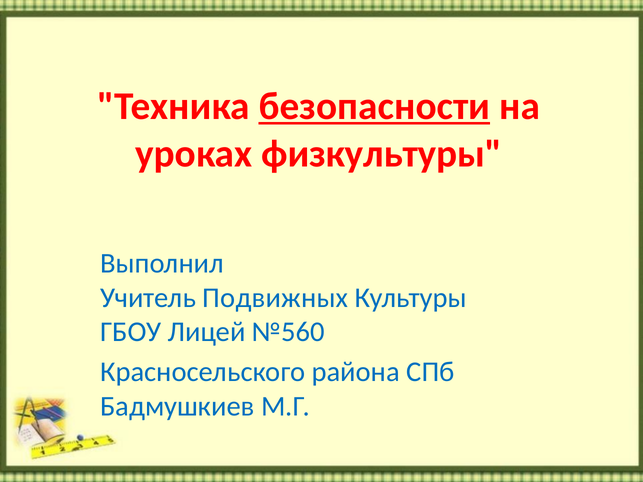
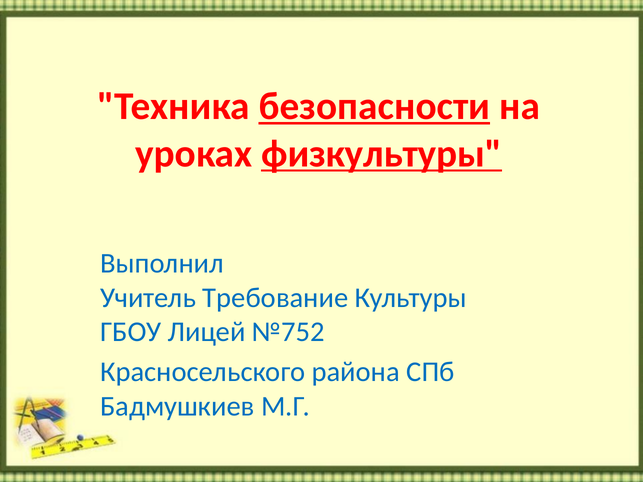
физкультуры underline: none -> present (382, 154)
Подвижных: Подвижных -> Требование (275, 298)
№560: №560 -> №752 (288, 332)
